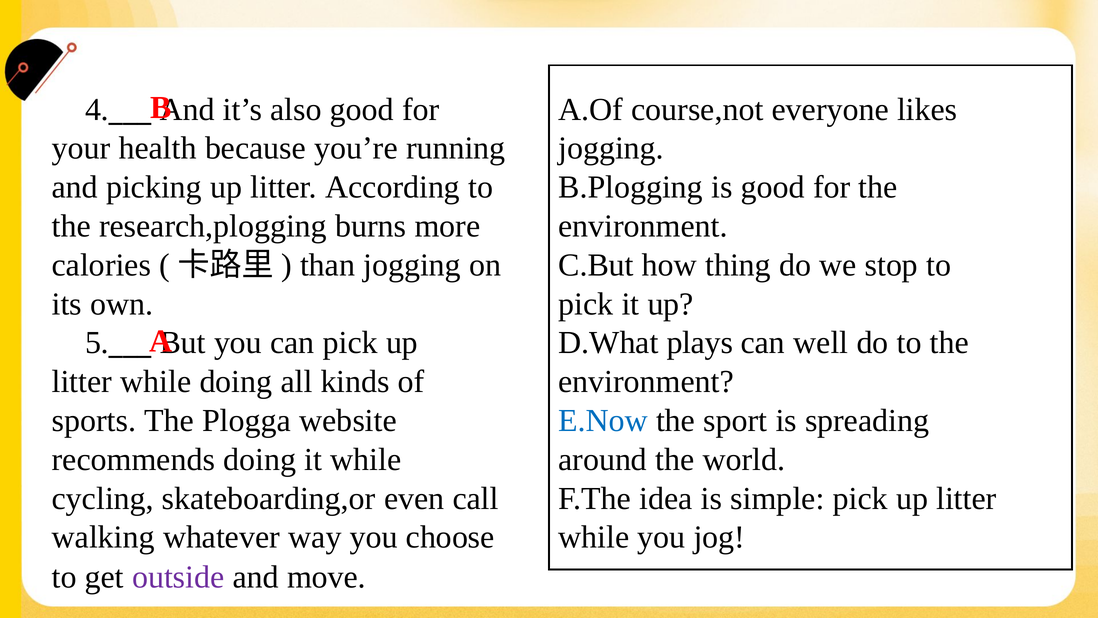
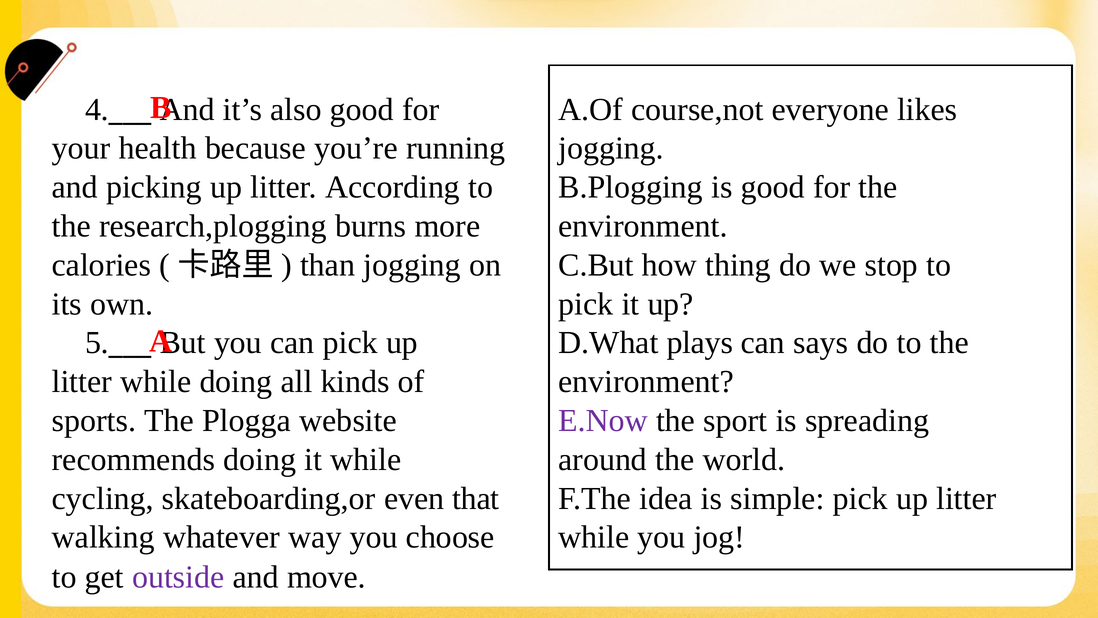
well: well -> says (821, 343)
E.Now colour: blue -> purple (603, 420)
call: call -> that (476, 498)
